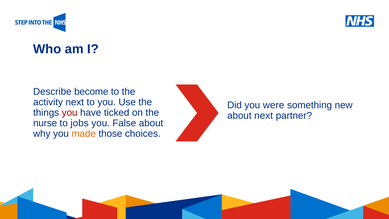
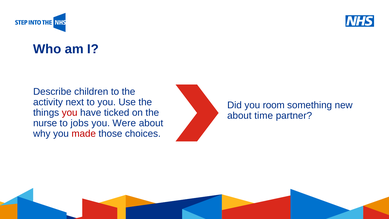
become: become -> children (91, 92)
were: were -> room (274, 105)
about next: next -> time (264, 115)
False: False -> Were (124, 123)
made colour: orange -> red (84, 134)
